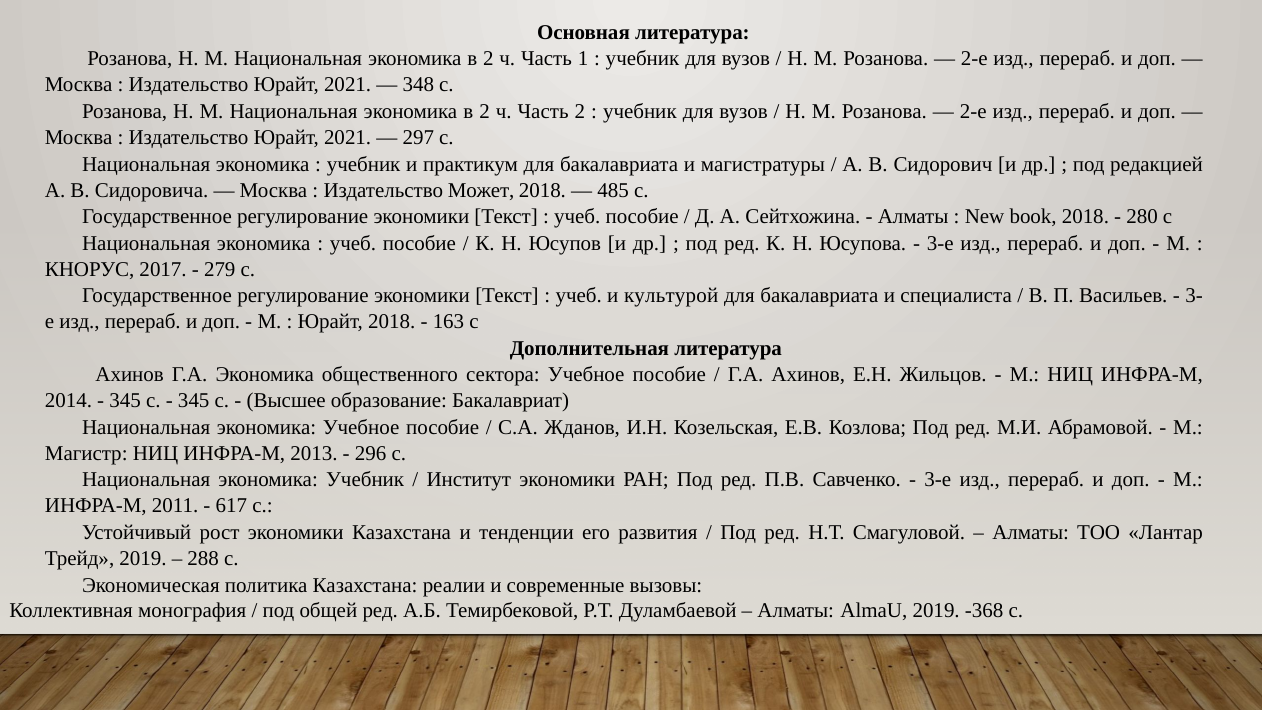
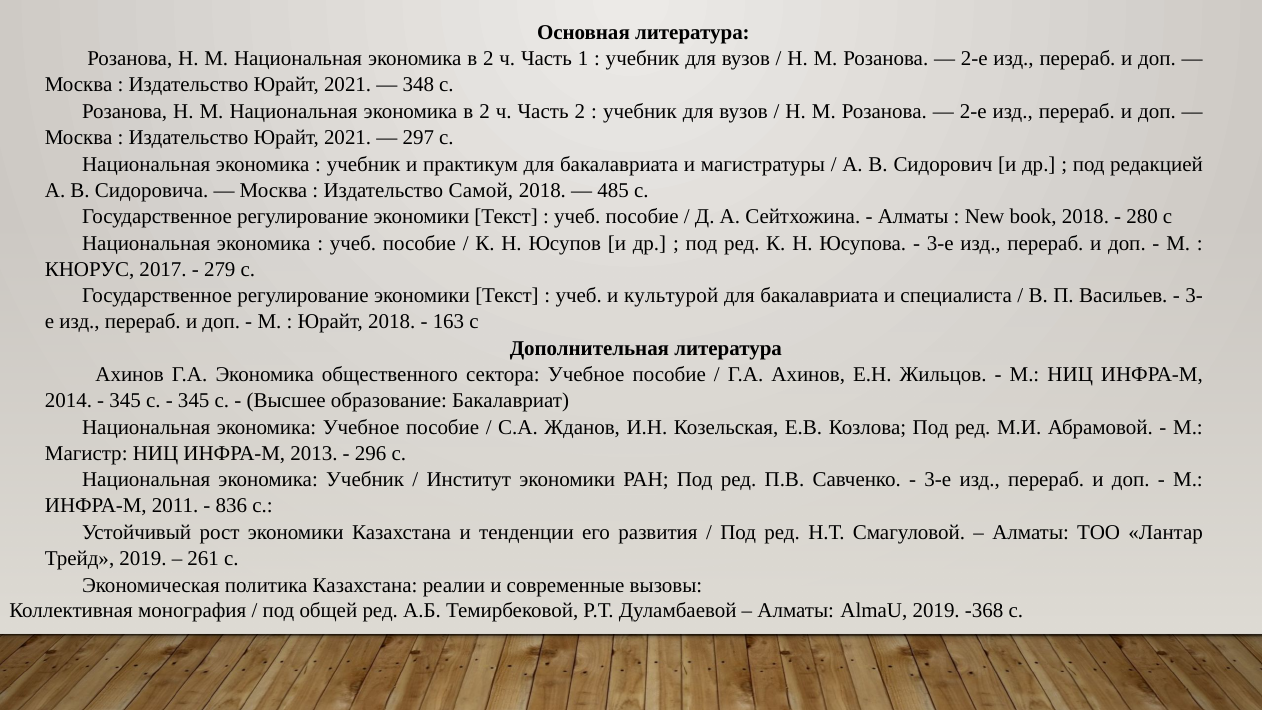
Может: Может -> Самой (481, 190)
617: 617 -> 836 (231, 506)
288: 288 -> 261 (203, 558)
